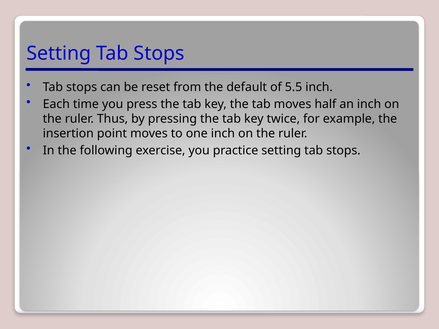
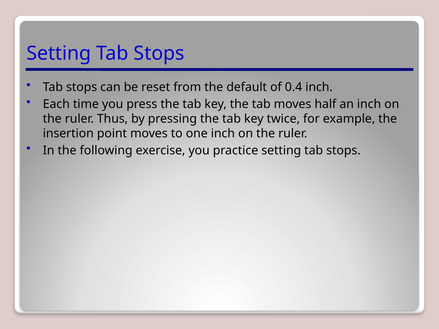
5.5: 5.5 -> 0.4 (294, 87)
